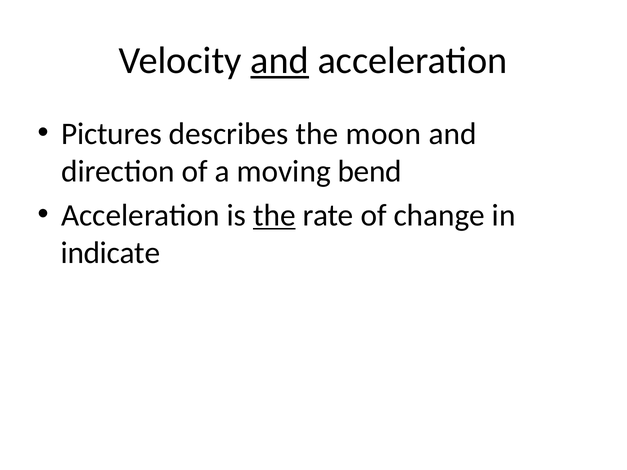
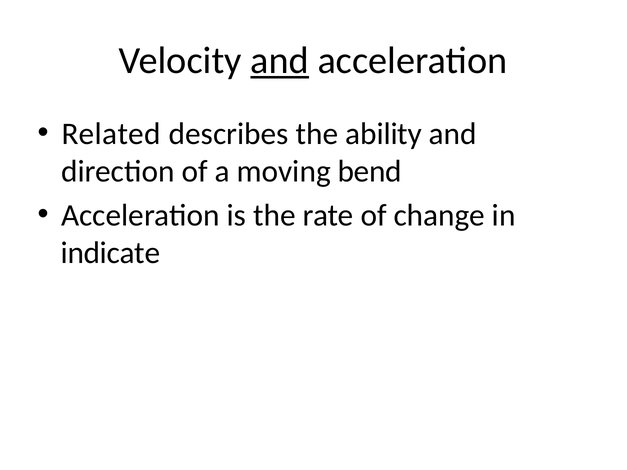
Pictures: Pictures -> Related (111, 134)
moon: moon -> ability (384, 134)
the underline: present -> none (274, 215)
